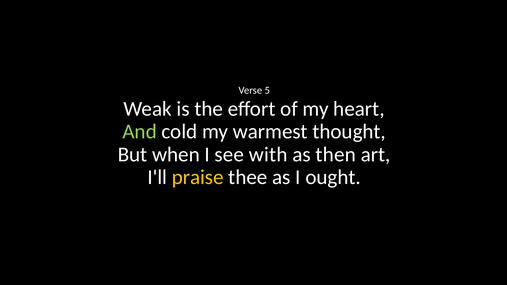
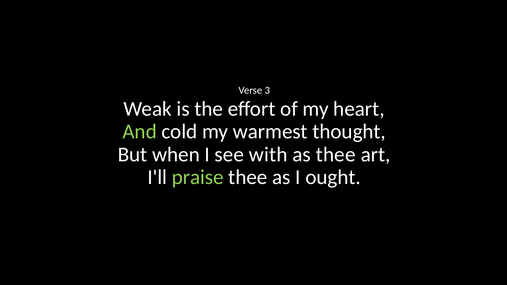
5: 5 -> 3 (267, 90)
as then: then -> thee (336, 155)
praise colour: yellow -> light green (198, 177)
